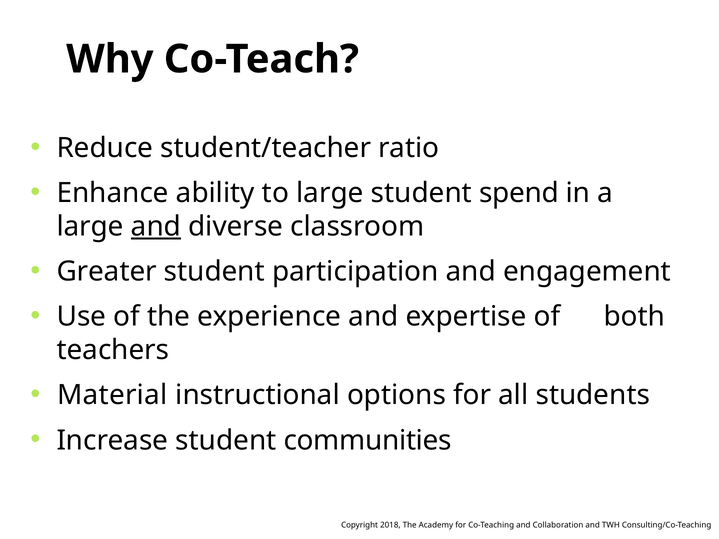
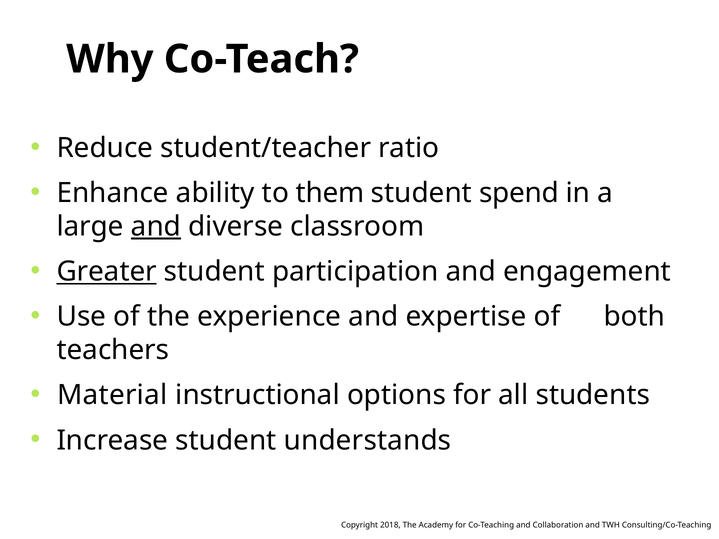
to large: large -> them (330, 193)
Greater underline: none -> present (107, 272)
communities: communities -> understands (367, 440)
